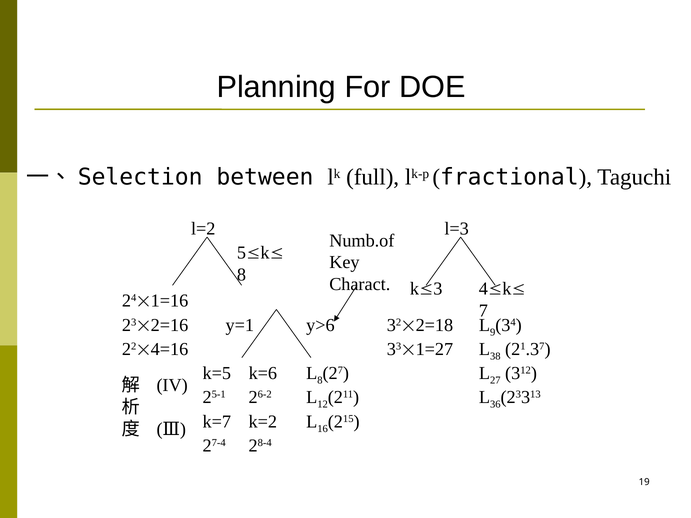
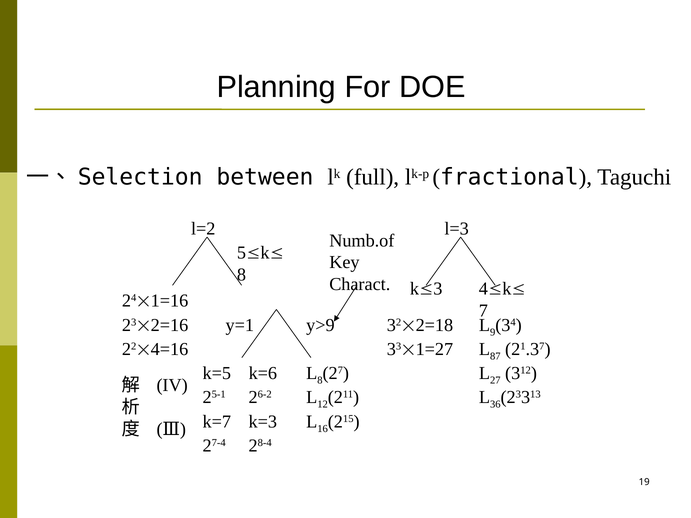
y>6: y>6 -> y>9 (320, 325)
38: 38 -> 87 (495, 356)
k=2: k=2 -> k=3 (263, 422)
